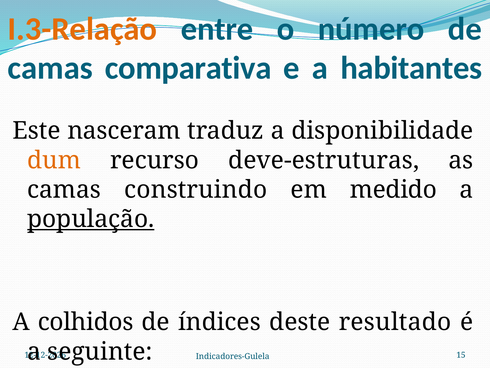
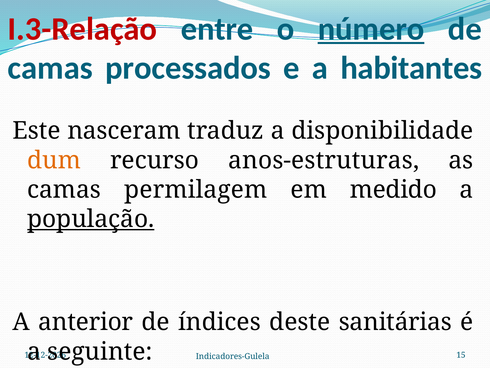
I.3-Relação colour: orange -> red (82, 29)
número underline: none -> present (371, 29)
comparativa: comparativa -> processados (188, 68)
deve-estruturas: deve-estruturas -> anos-estruturas (324, 160)
construindo: construindo -> permilagem (196, 189)
colhidos: colhidos -> anterior (86, 322)
resultado: resultado -> sanitárias (395, 322)
